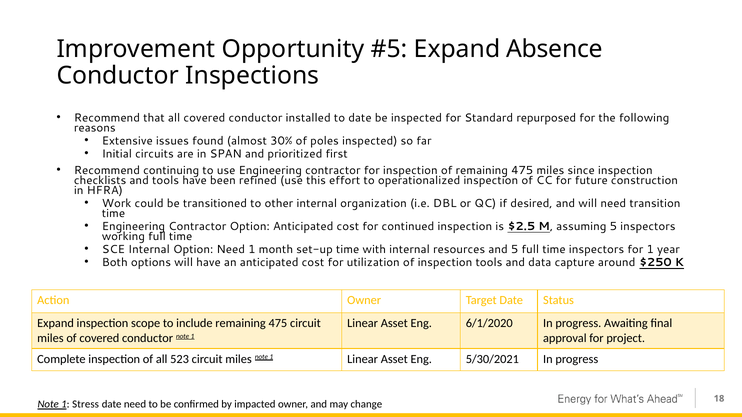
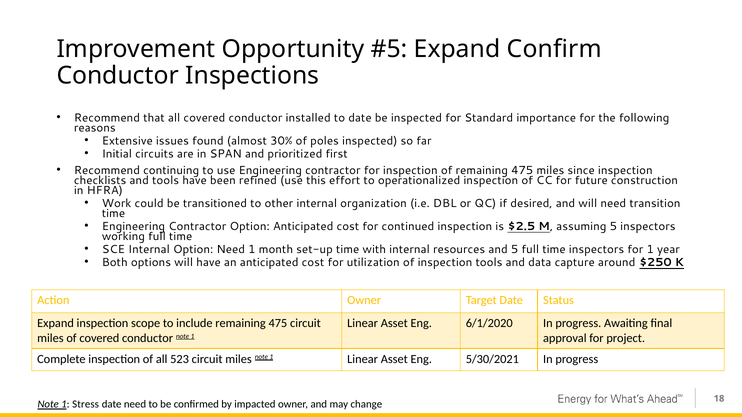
Absence: Absence -> Confirm (554, 49)
repurposed: repurposed -> importance (546, 118)
